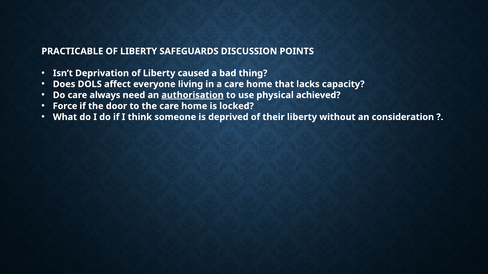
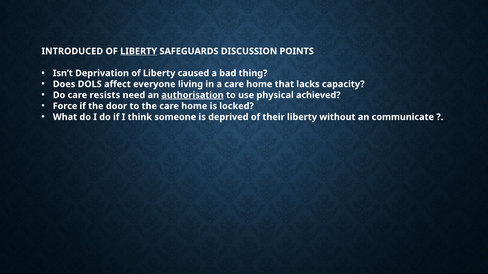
PRACTICABLE: PRACTICABLE -> INTRODUCED (72, 51)
LIBERTY underline: none -> present (139, 51)
always: always -> resists (105, 95)
consideration: consideration -> communicate (403, 117)
